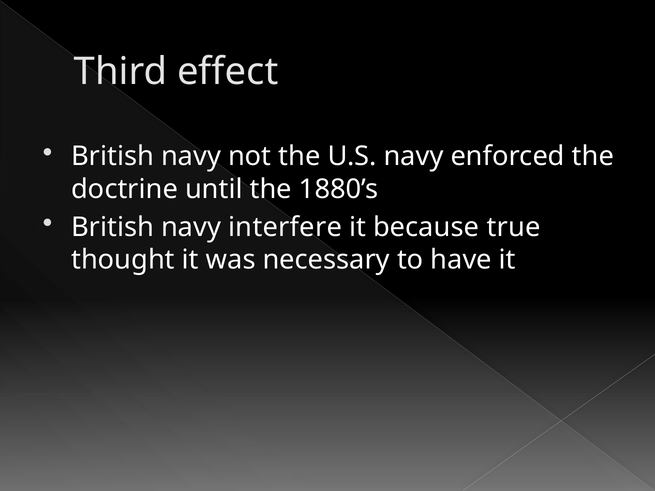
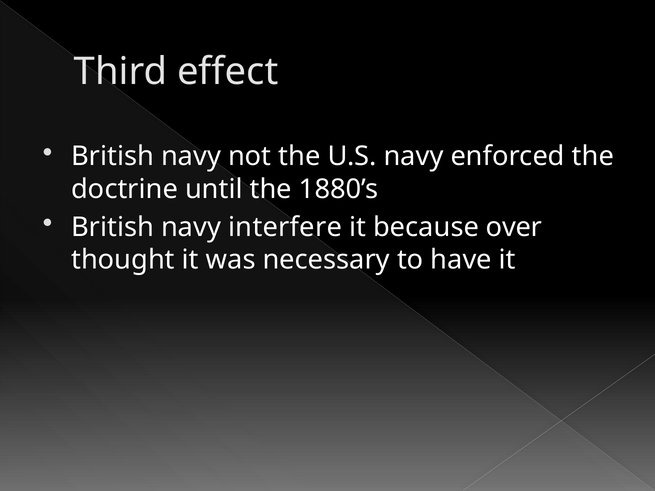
true: true -> over (514, 227)
